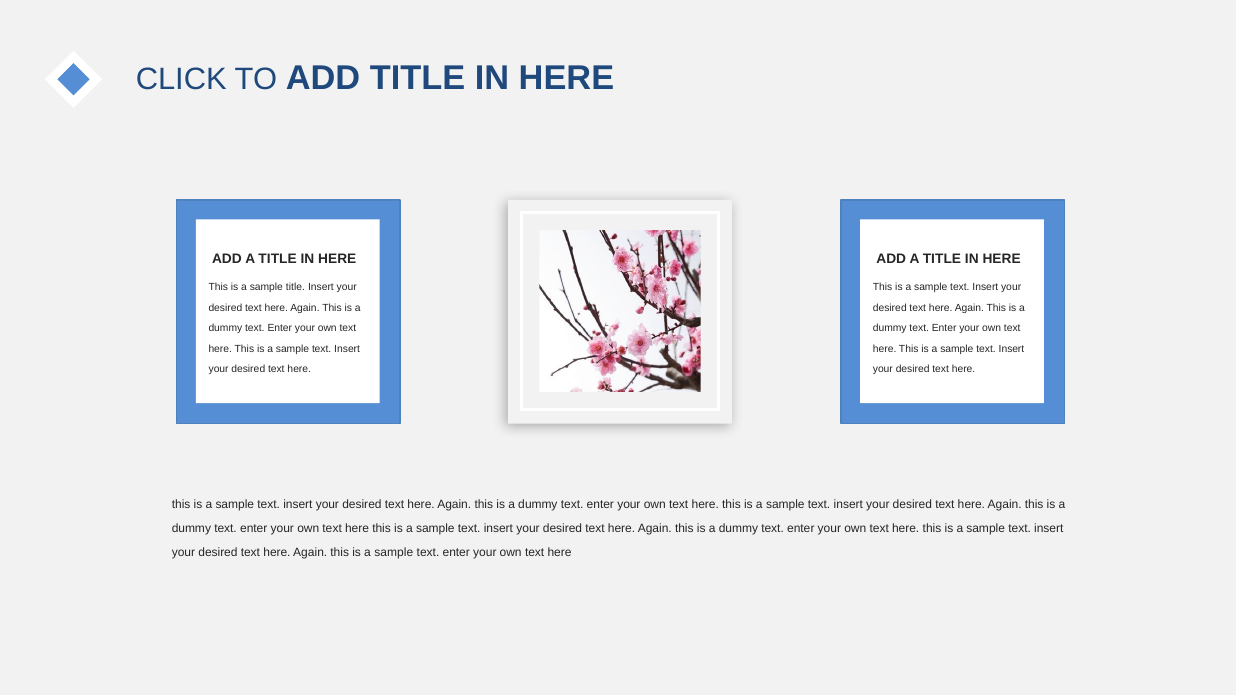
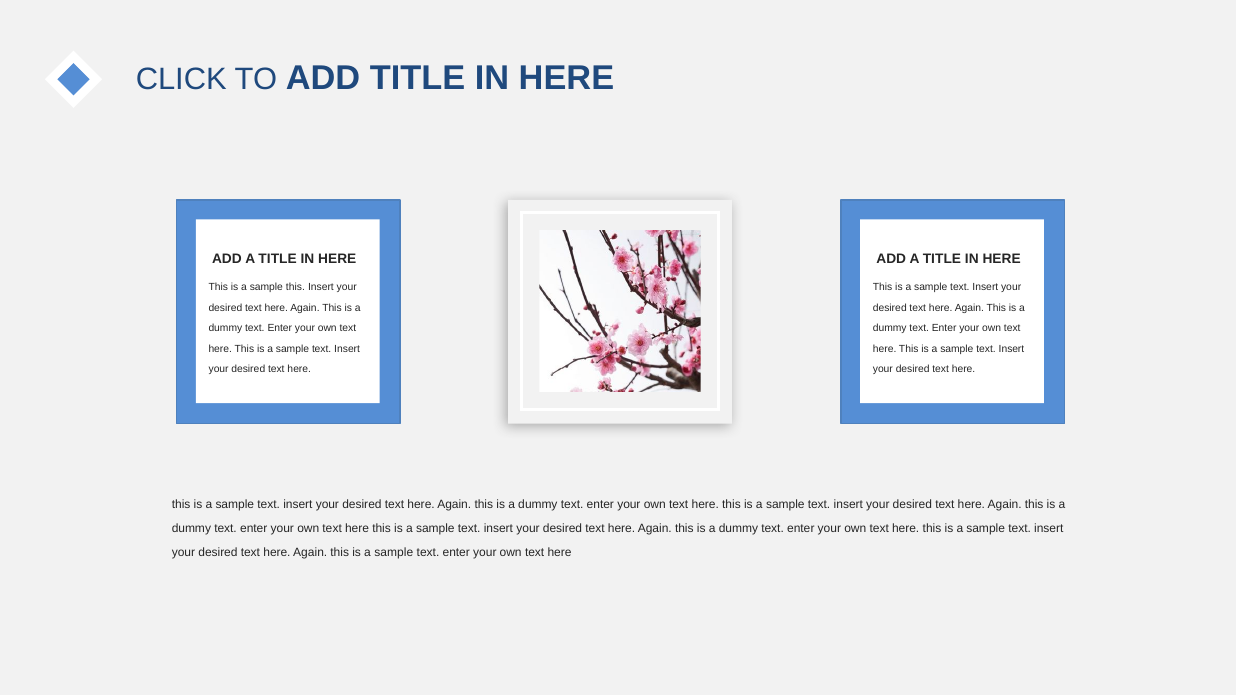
sample title: title -> this (295, 287)
